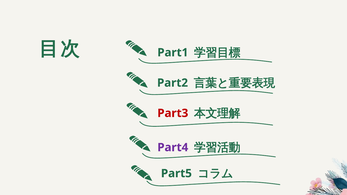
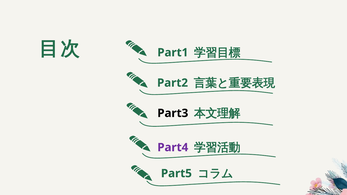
Part3 colour: red -> black (173, 113)
